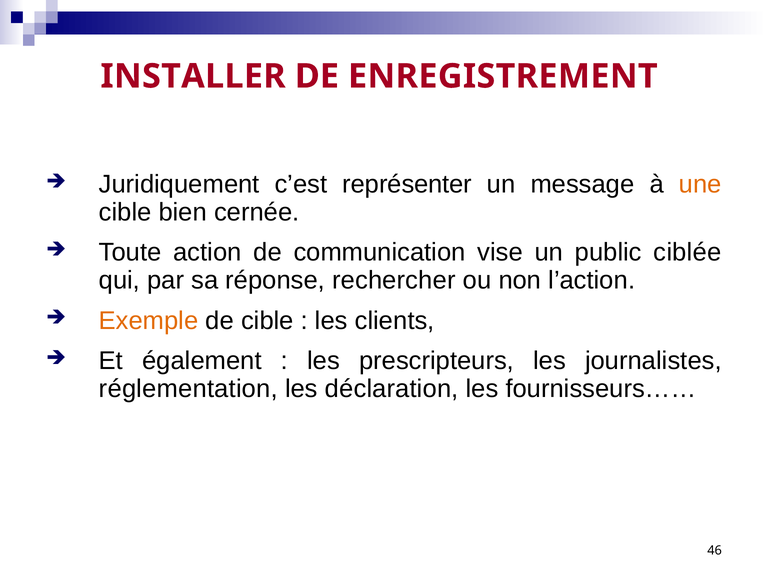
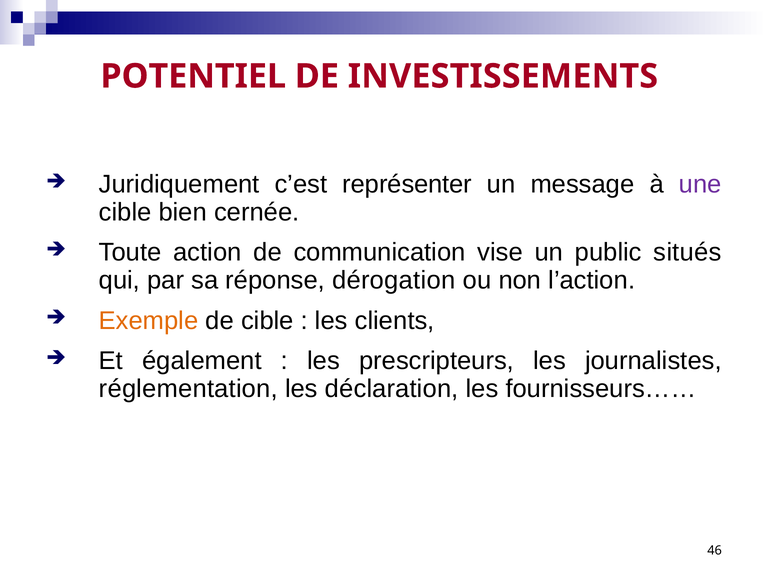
INSTALLER: INSTALLER -> POTENTIEL (193, 76)
ENREGISTREMENT: ENREGISTREMENT -> INVESTISSEMENTS (503, 76)
une colour: orange -> purple (700, 184)
ciblée: ciblée -> situés (687, 253)
rechercher: rechercher -> dérogation (394, 280)
